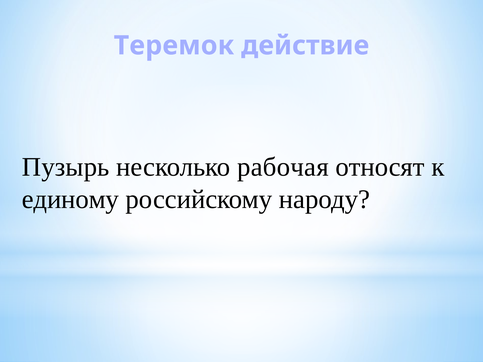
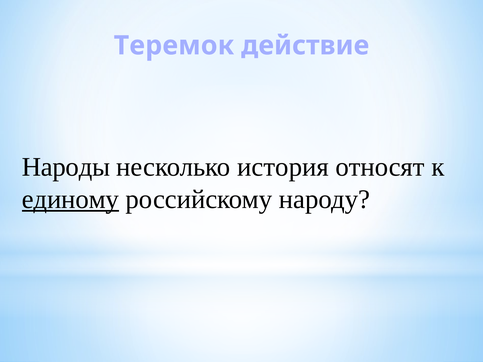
Пузырь: Пузырь -> Народы (66, 167)
рабочая: рабочая -> история (283, 167)
единому underline: none -> present (70, 199)
